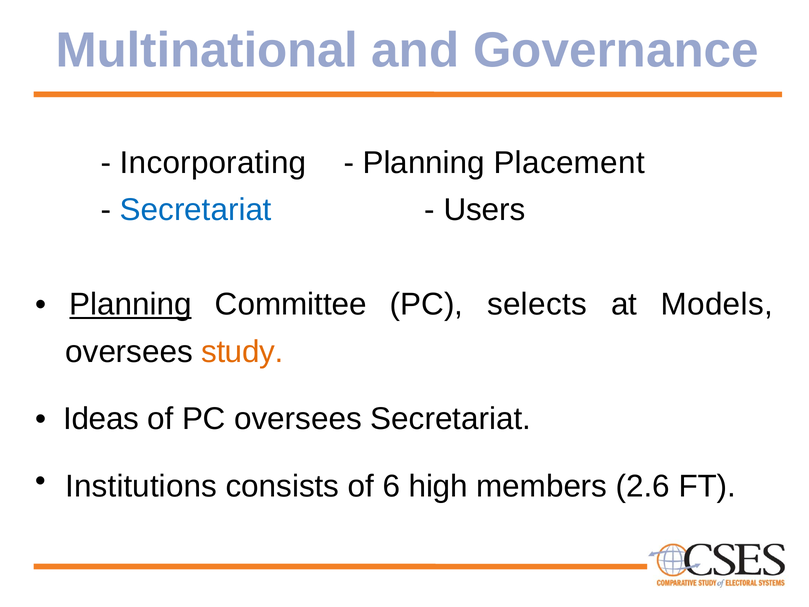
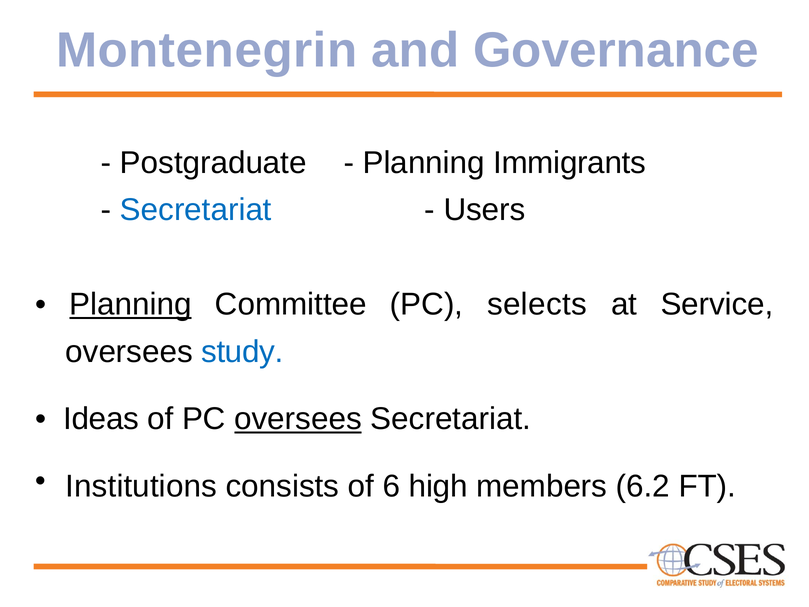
Multinational: Multinational -> Montenegrin (207, 51)
Incorporating: Incorporating -> Postgraduate (213, 163)
Placement: Placement -> Immigrants (570, 163)
Models: Models -> Service (717, 304)
study colour: orange -> blue (242, 351)
oversees underline: none -> present (298, 419)
2.6: 2.6 -> 6.2 (643, 486)
